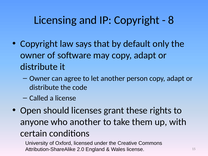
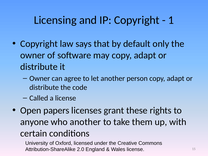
8: 8 -> 1 (171, 20)
should: should -> papers (56, 110)
